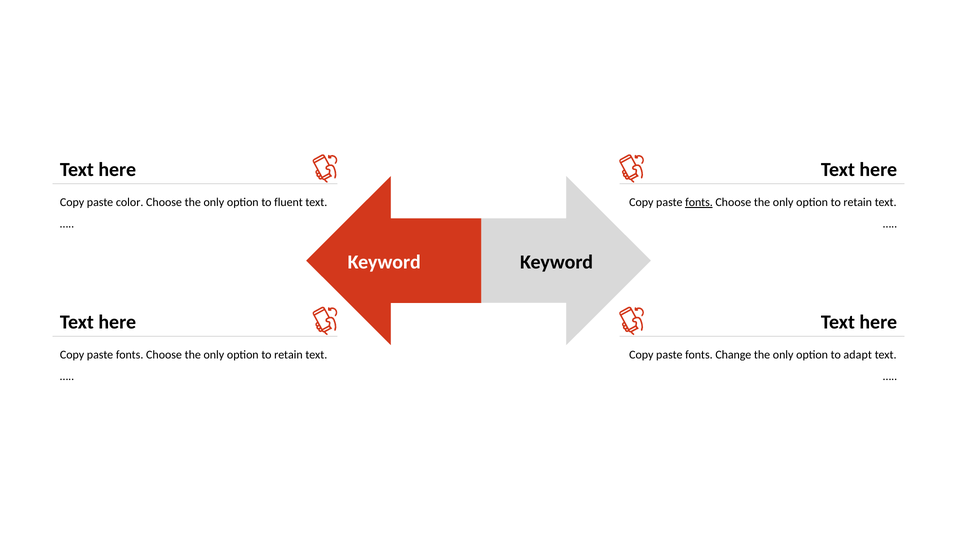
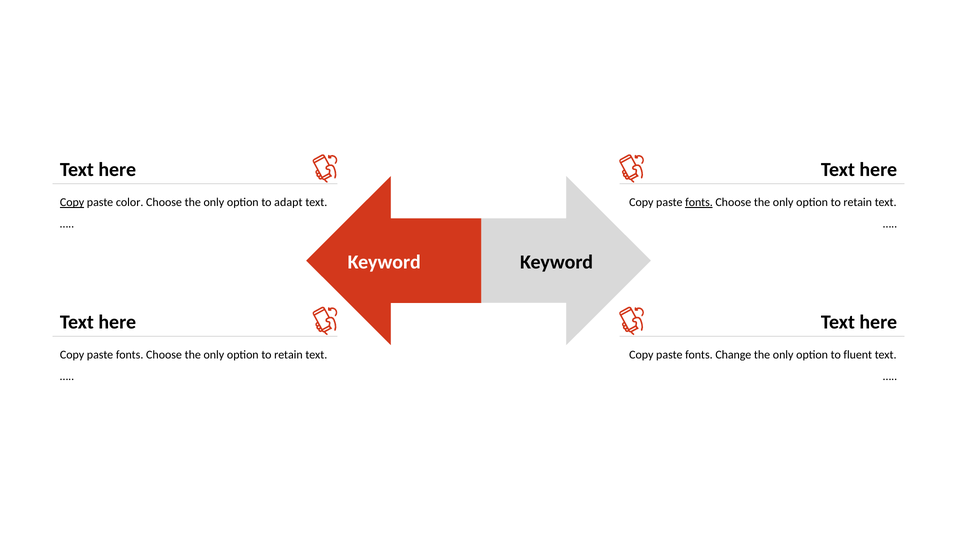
Copy underline: none -> present (72, 203)
fluent: fluent -> adapt (288, 203)
adapt: adapt -> fluent (858, 355)
